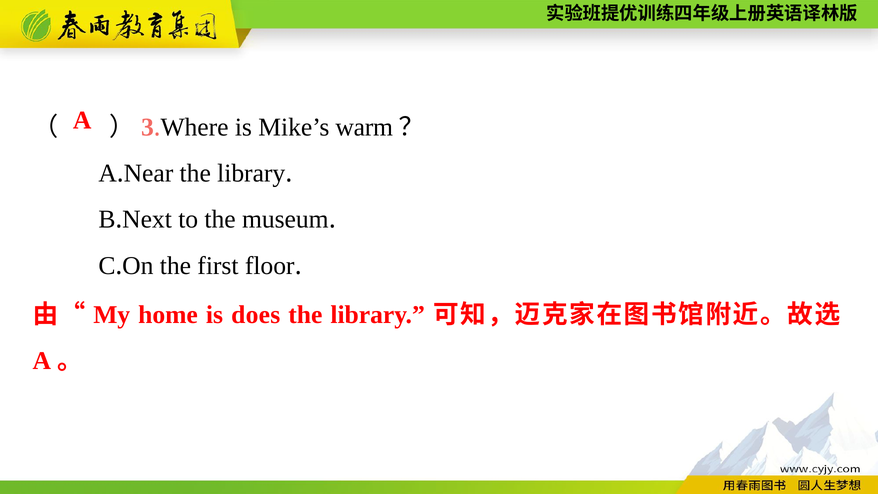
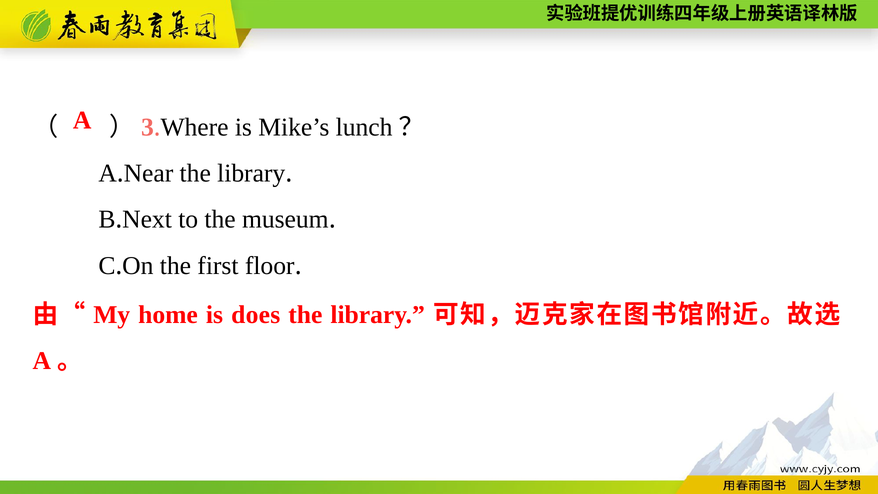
warm: warm -> lunch (364, 127)
